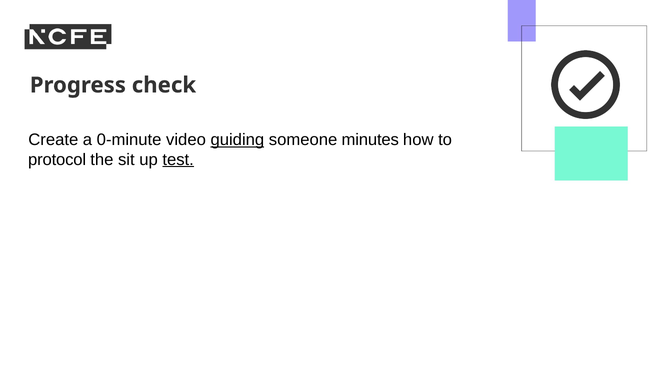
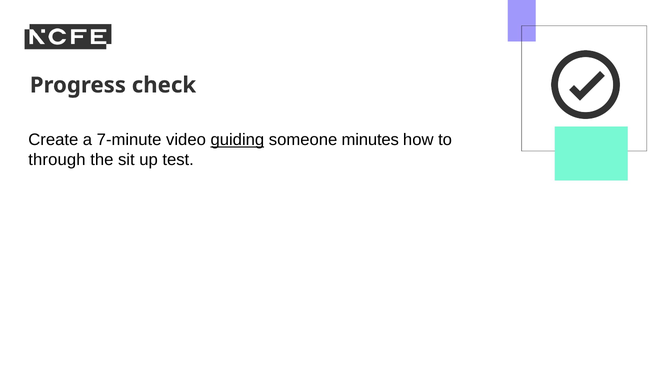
0-minute: 0-minute -> 7-minute (129, 140)
protocol: protocol -> through (57, 160)
test underline: present -> none (178, 160)
